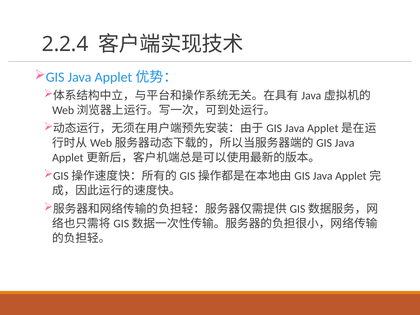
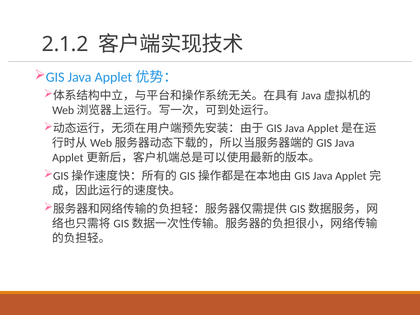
2.2.4: 2.2.4 -> 2.1.2 (65, 44)
